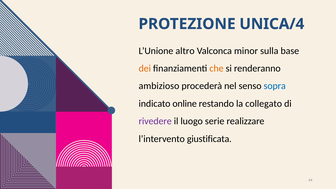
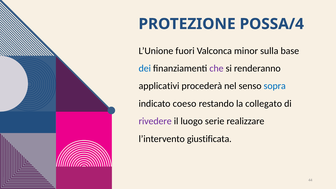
UNICA/4: UNICA/4 -> POSSA/4 (272, 24)
altro: altro -> fuori (185, 51)
dei colour: orange -> blue (145, 68)
che colour: orange -> purple (216, 68)
ambizioso: ambizioso -> applicativi (159, 86)
online: online -> coeso (185, 104)
